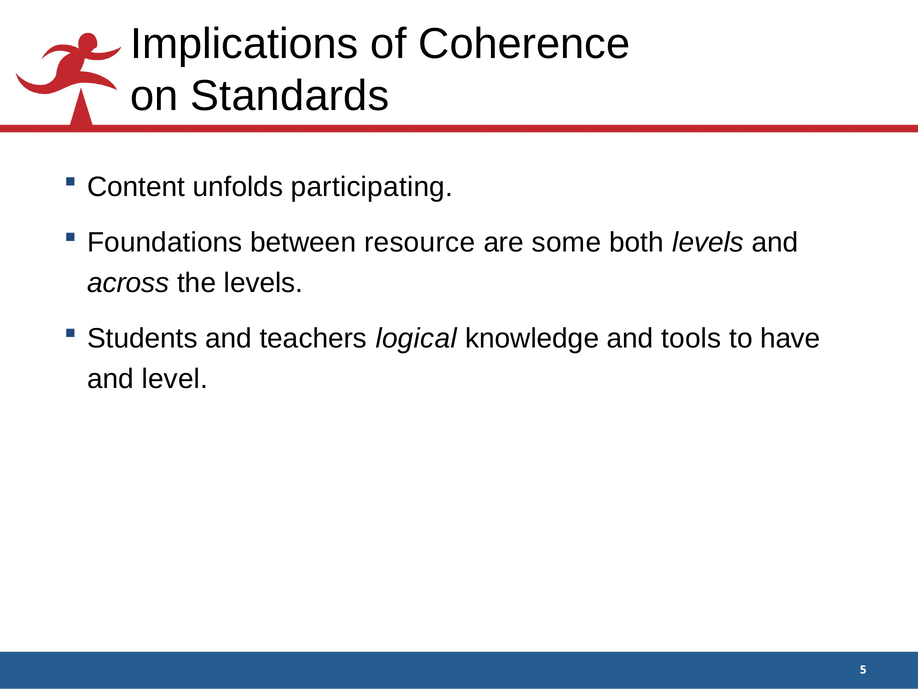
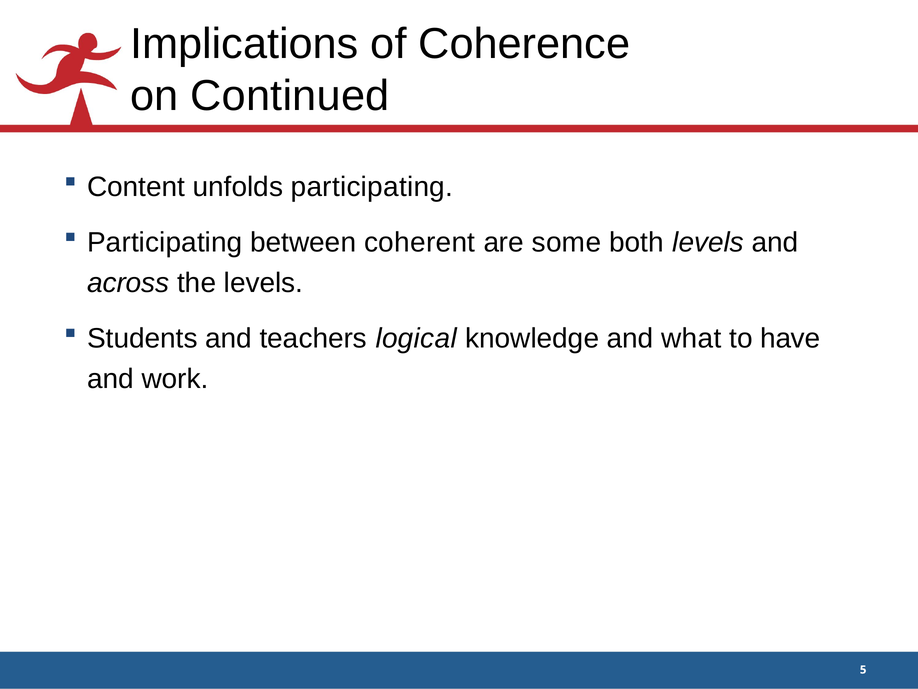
Standards: Standards -> Continued (290, 96)
Foundations: Foundations -> Participating (165, 242)
resource: resource -> coherent (420, 242)
tools: tools -> what (691, 338)
level: level -> work (175, 379)
